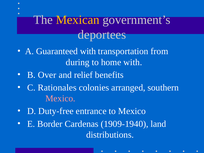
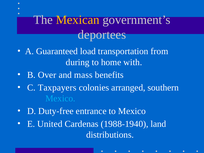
Guaranteed with: with -> load (88, 51)
relief: relief -> mass (83, 75)
Rationales: Rationales -> Taxpayers (57, 88)
Mexico colour: pink -> light blue (60, 98)
Border: Border -> United (50, 124)
1909-1940: 1909-1940 -> 1988-1940 (125, 124)
